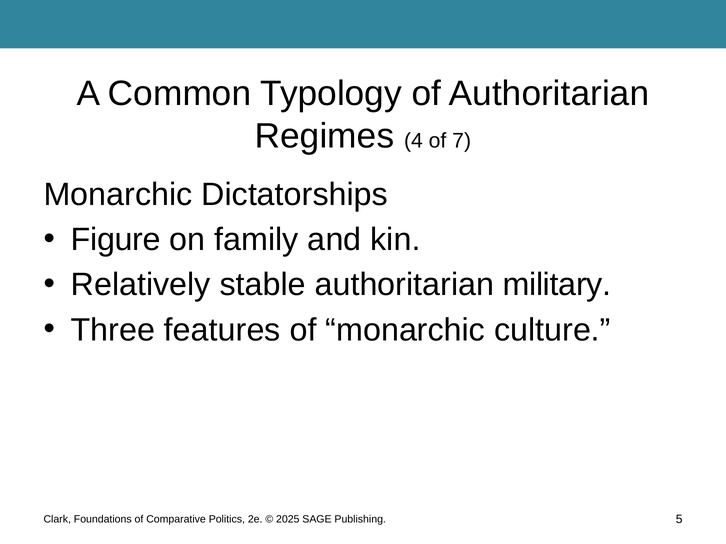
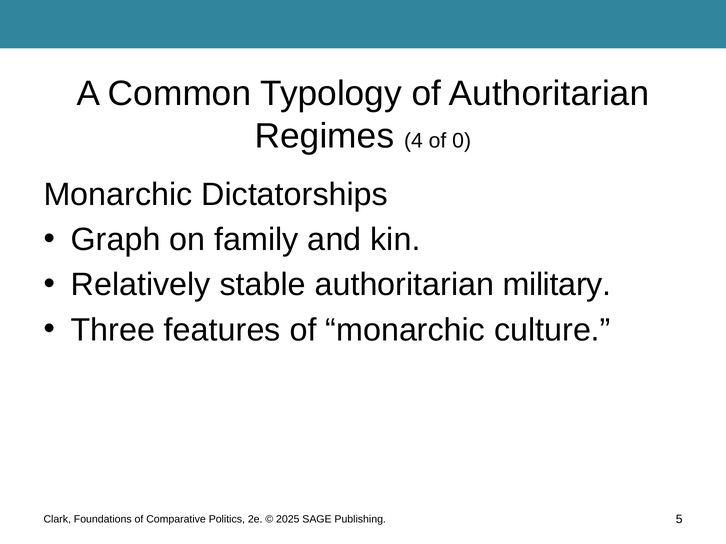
7: 7 -> 0 (462, 141)
Figure: Figure -> Graph (116, 240)
